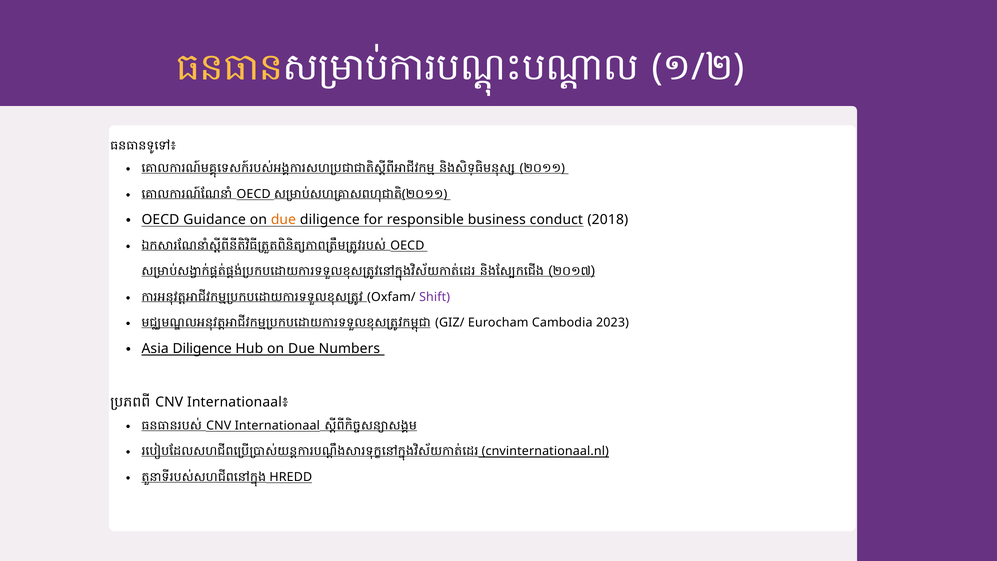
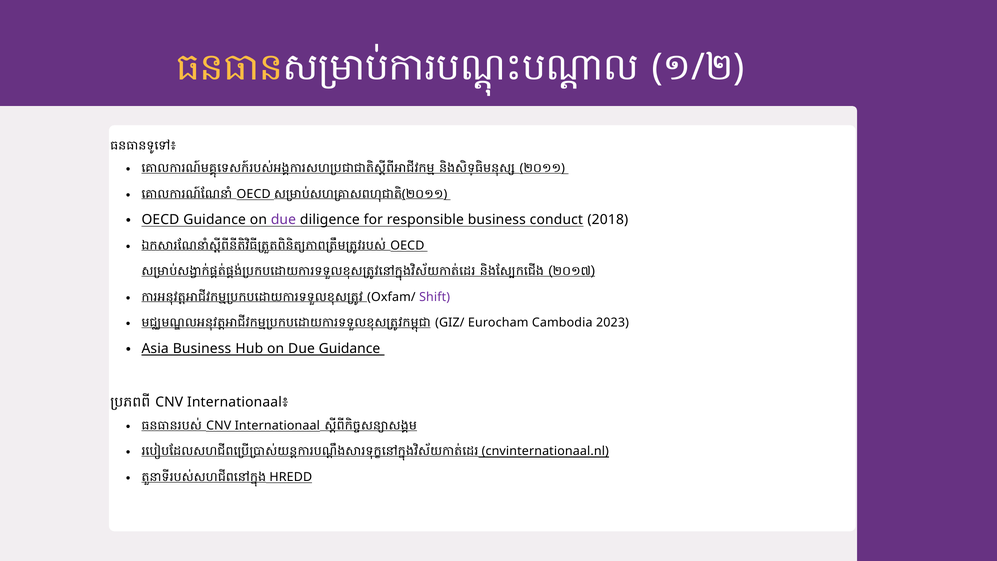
due colour: orange -> purple (283, 220)
Asia Diligence: Diligence -> Business (202, 348)
Due Numbers: Numbers -> Guidance (349, 348)
